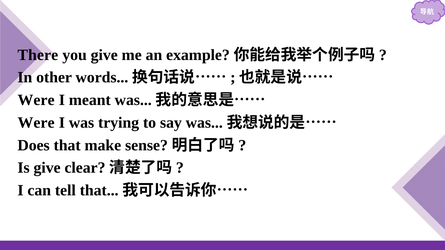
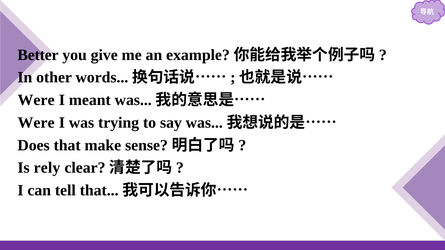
There: There -> Better (38, 55)
Is give: give -> rely (47, 168)
